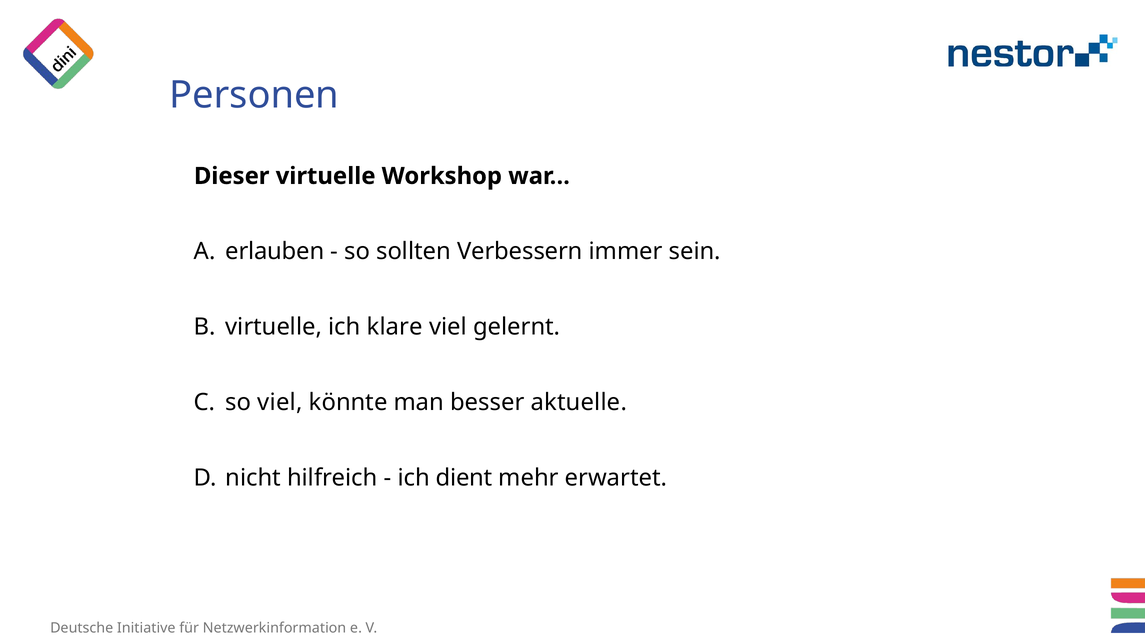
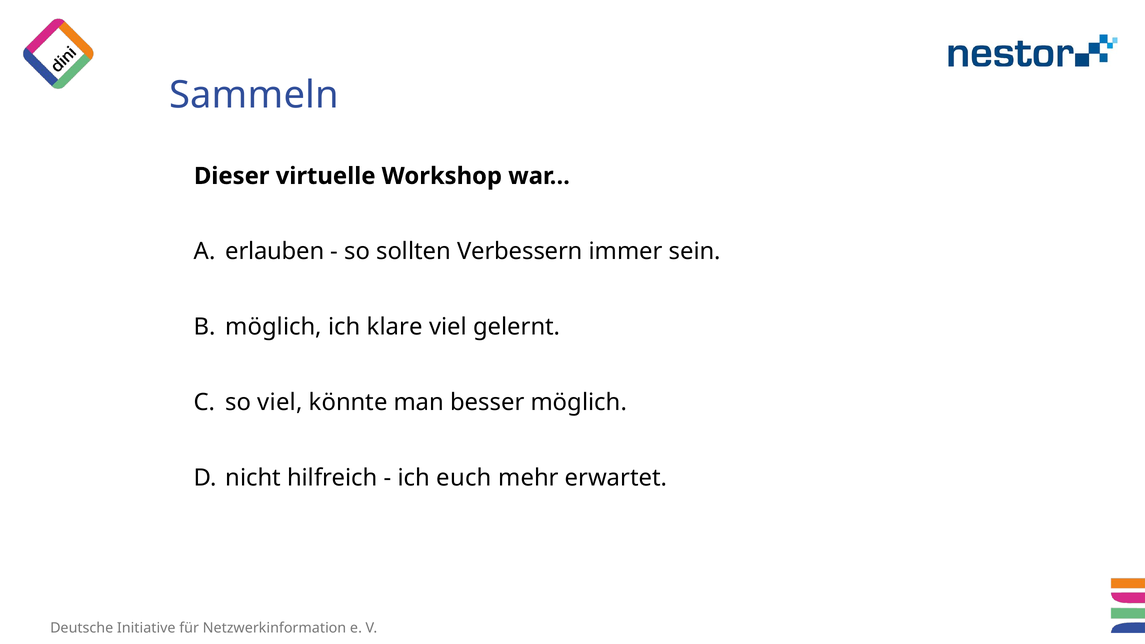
Personen: Personen -> Sammeln (254, 95)
virtuelle: virtuelle -> möglich (274, 327)
besser aktuelle: aktuelle -> möglich (579, 402)
dient: dient -> euch (464, 478)
